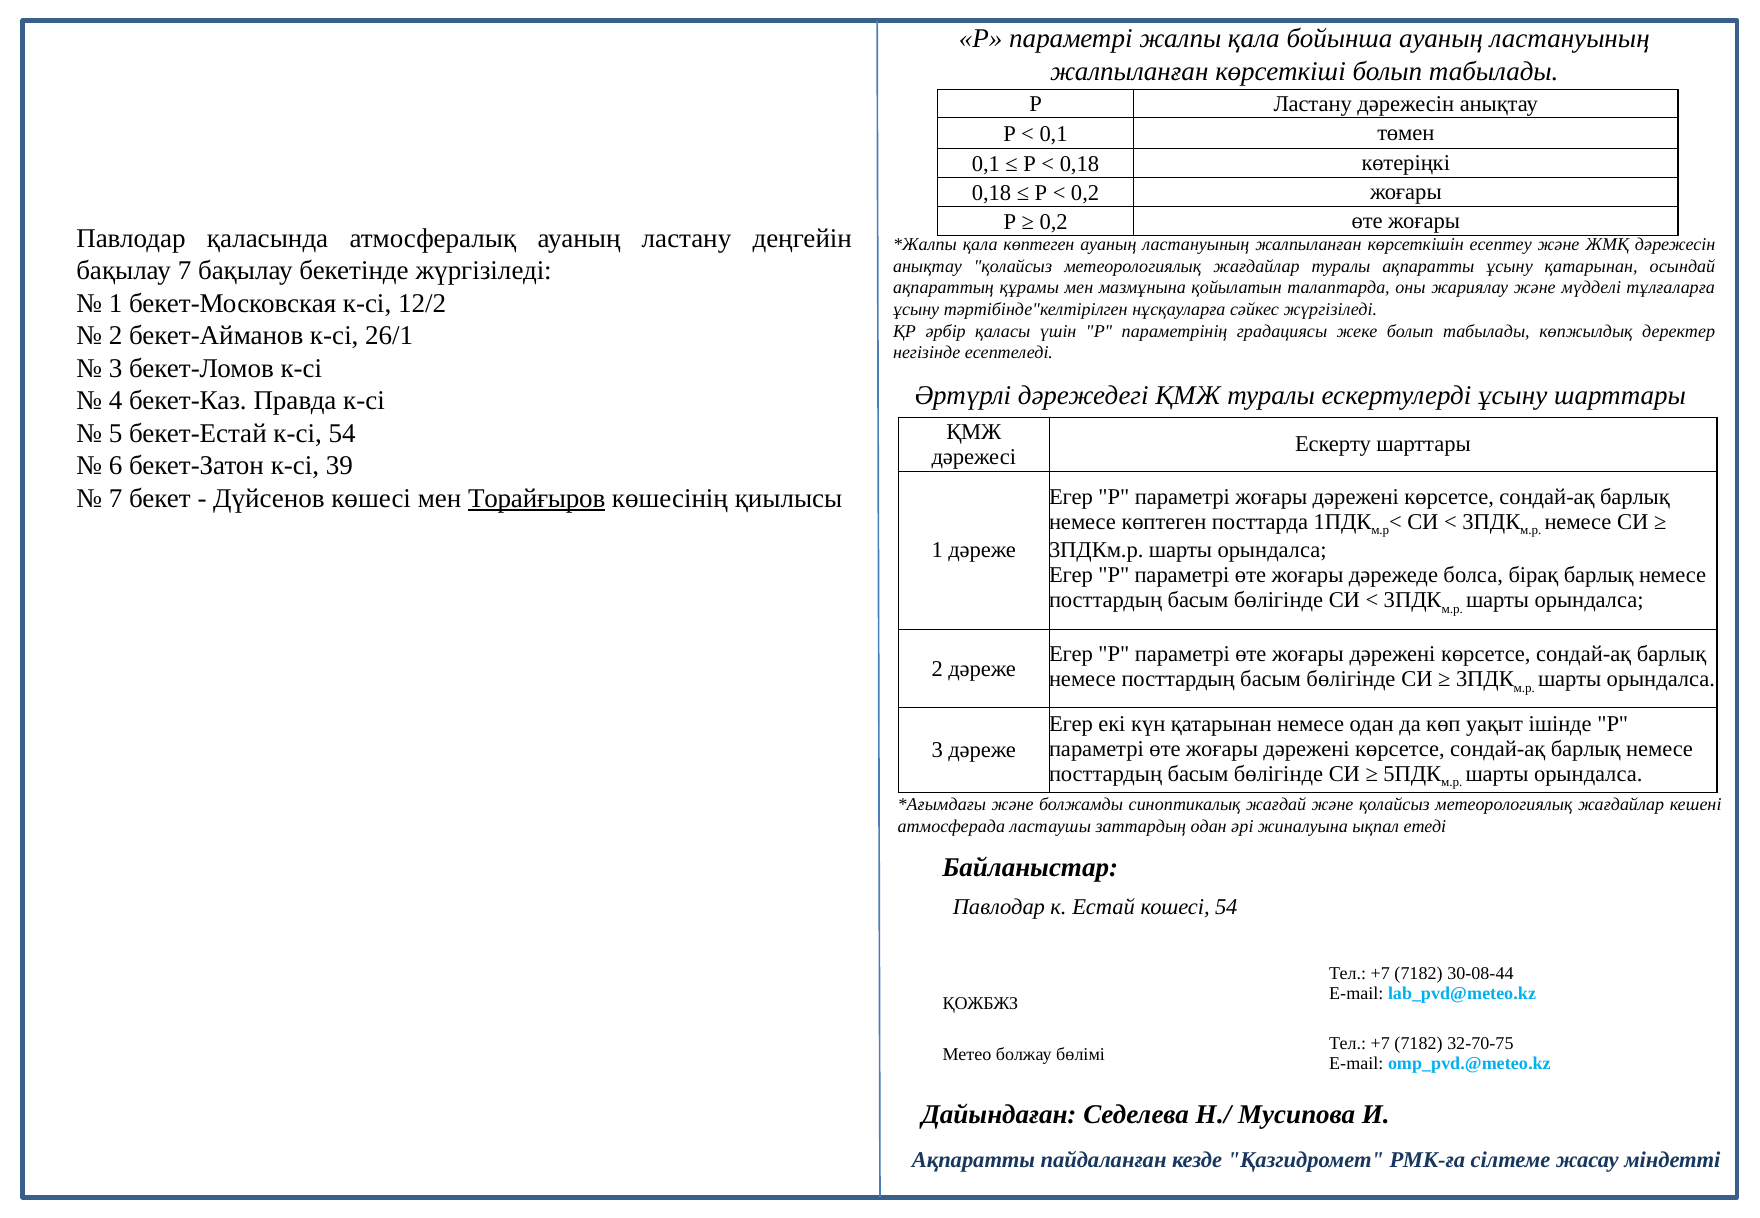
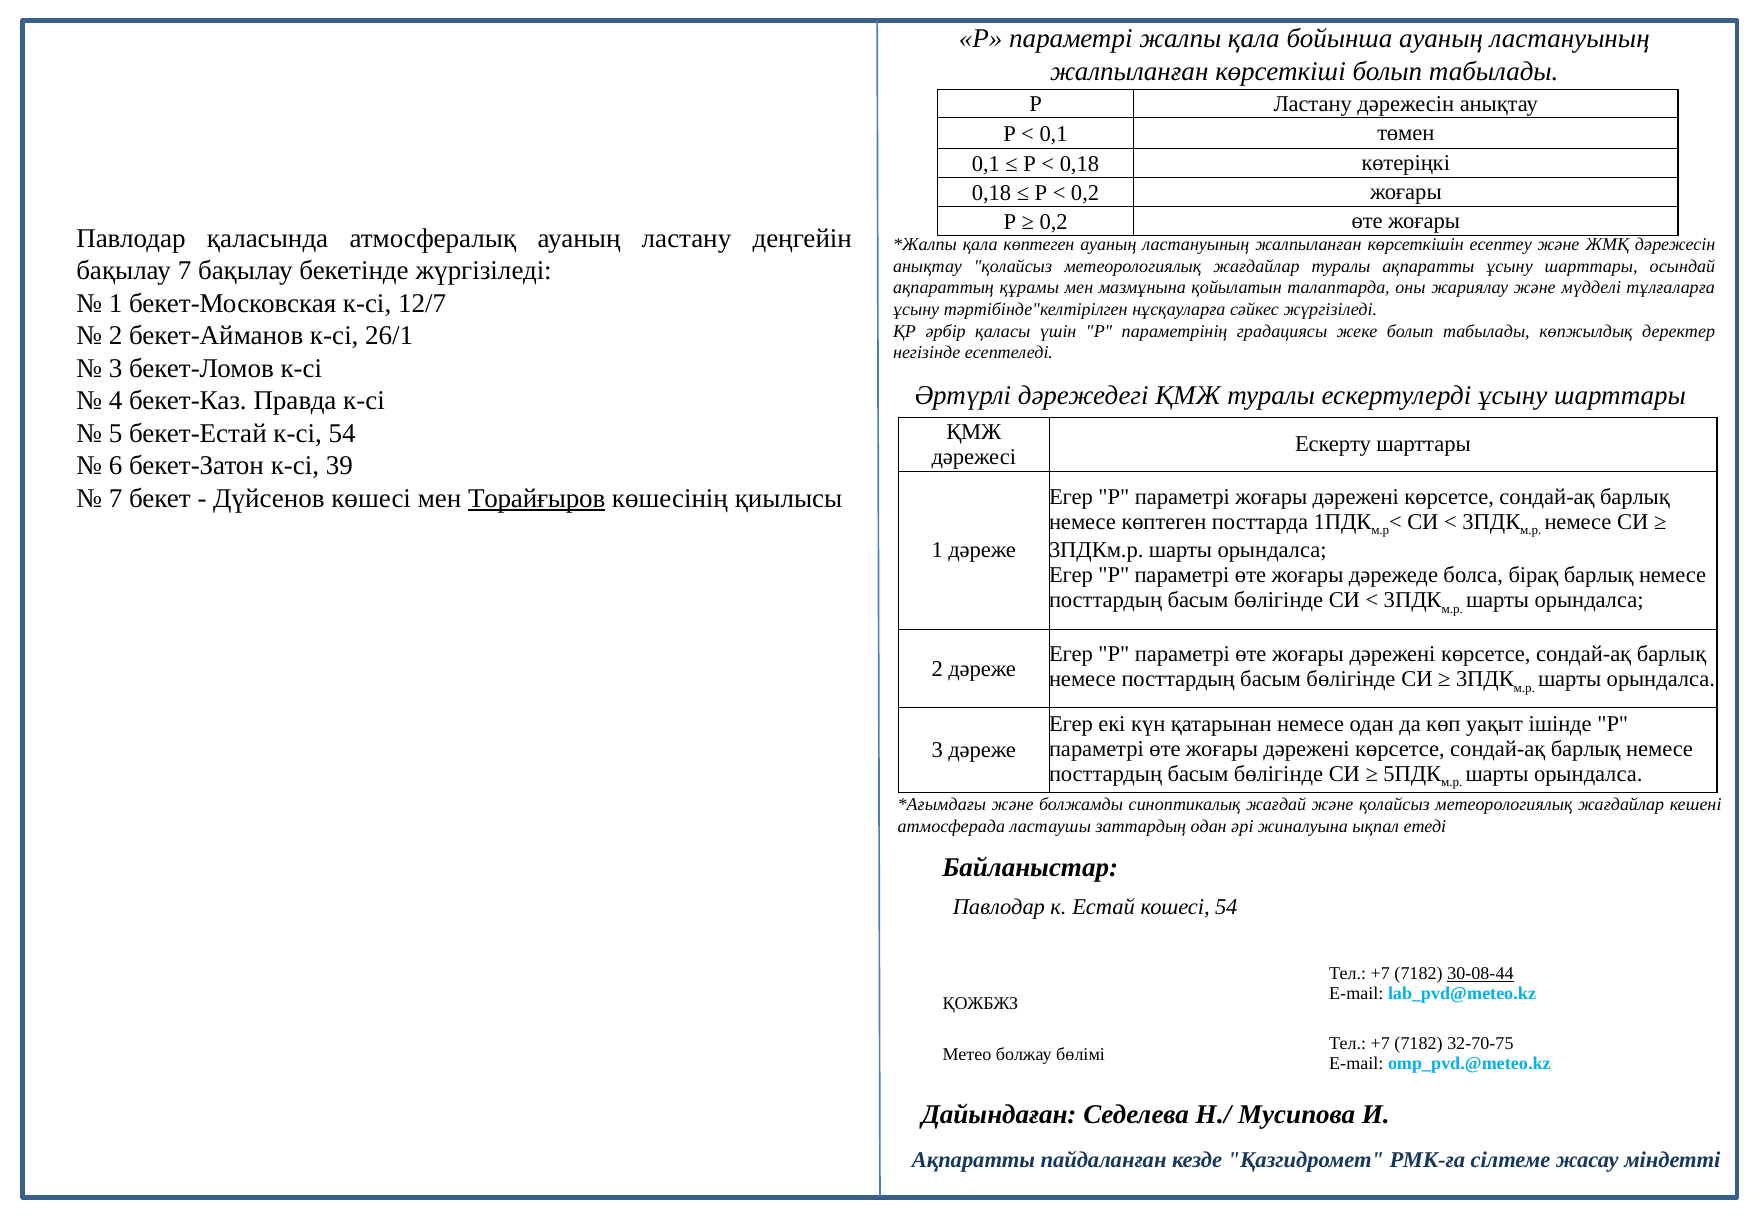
ақпаратты ұсыну қатарынан: қатарынан -> шарттары (1591, 267)
12/2: 12/2 -> 12/7 (422, 304)
30-08-44 underline: none -> present (1480, 974)
